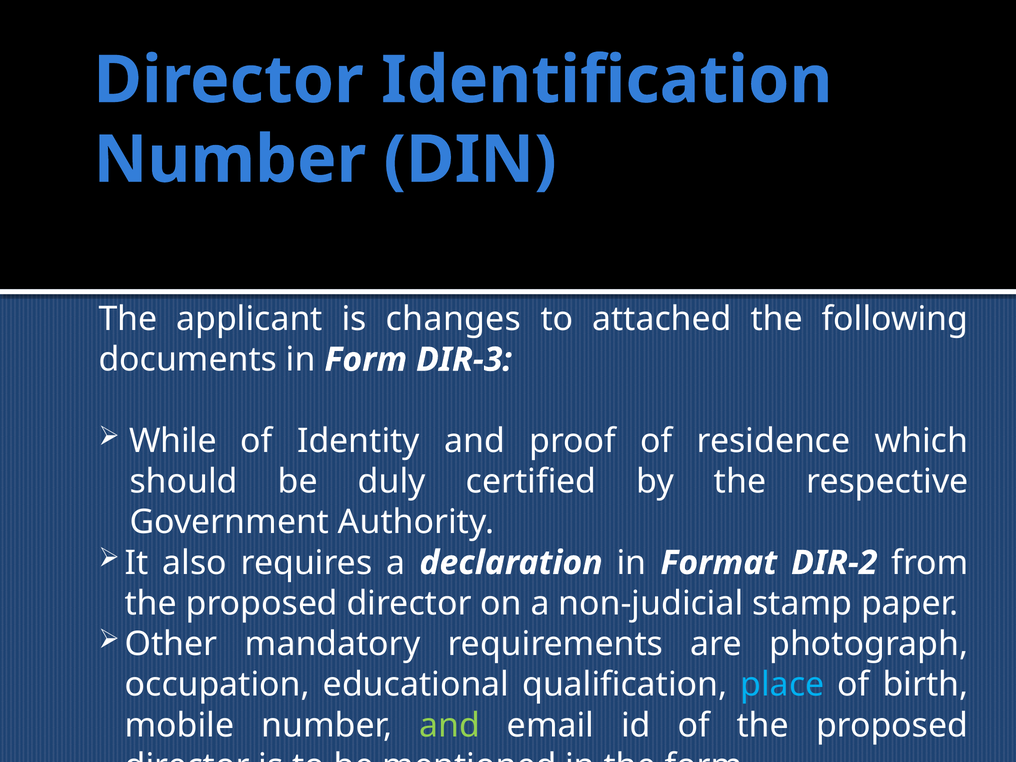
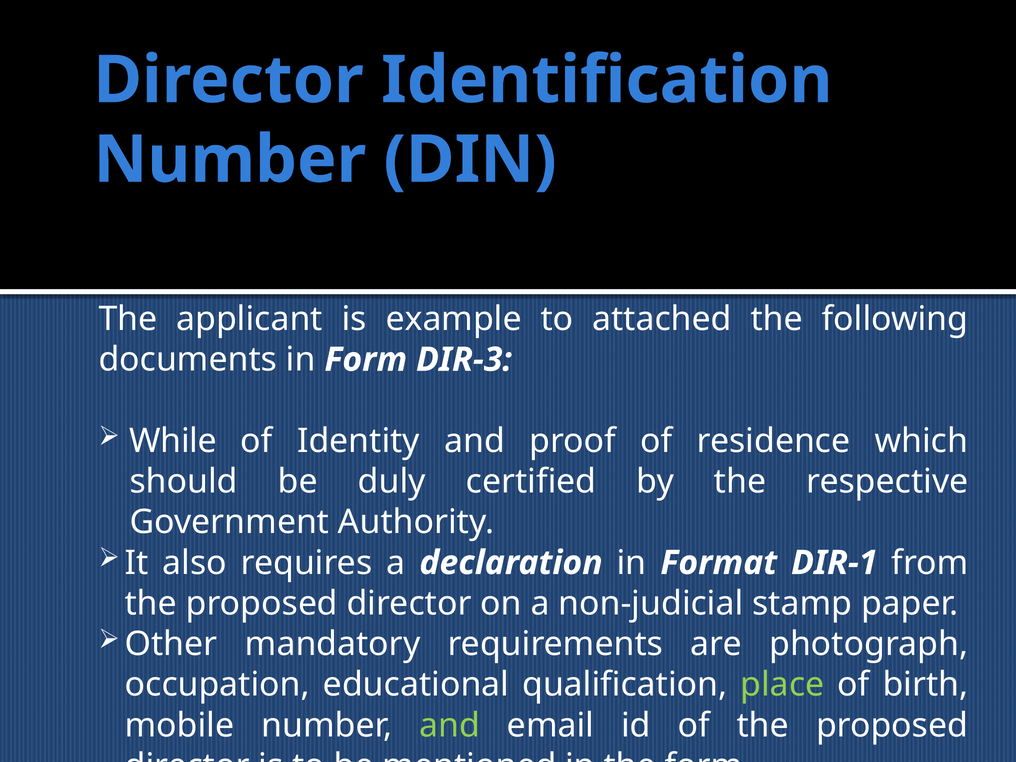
changes: changes -> example (454, 319)
DIR-2: DIR-2 -> DIR-1 (834, 563)
place colour: light blue -> light green (782, 685)
